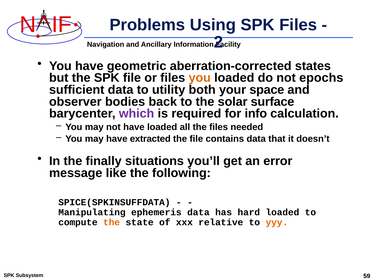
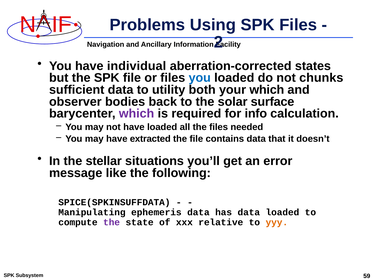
geometric: geometric -> individual (137, 66)
you colour: orange -> blue (200, 78)
epochs: epochs -> chunks (321, 78)
your space: space -> which (267, 90)
finally: finally -> stellar (104, 161)
has hard: hard -> data (249, 213)
the colour: orange -> purple (112, 223)
